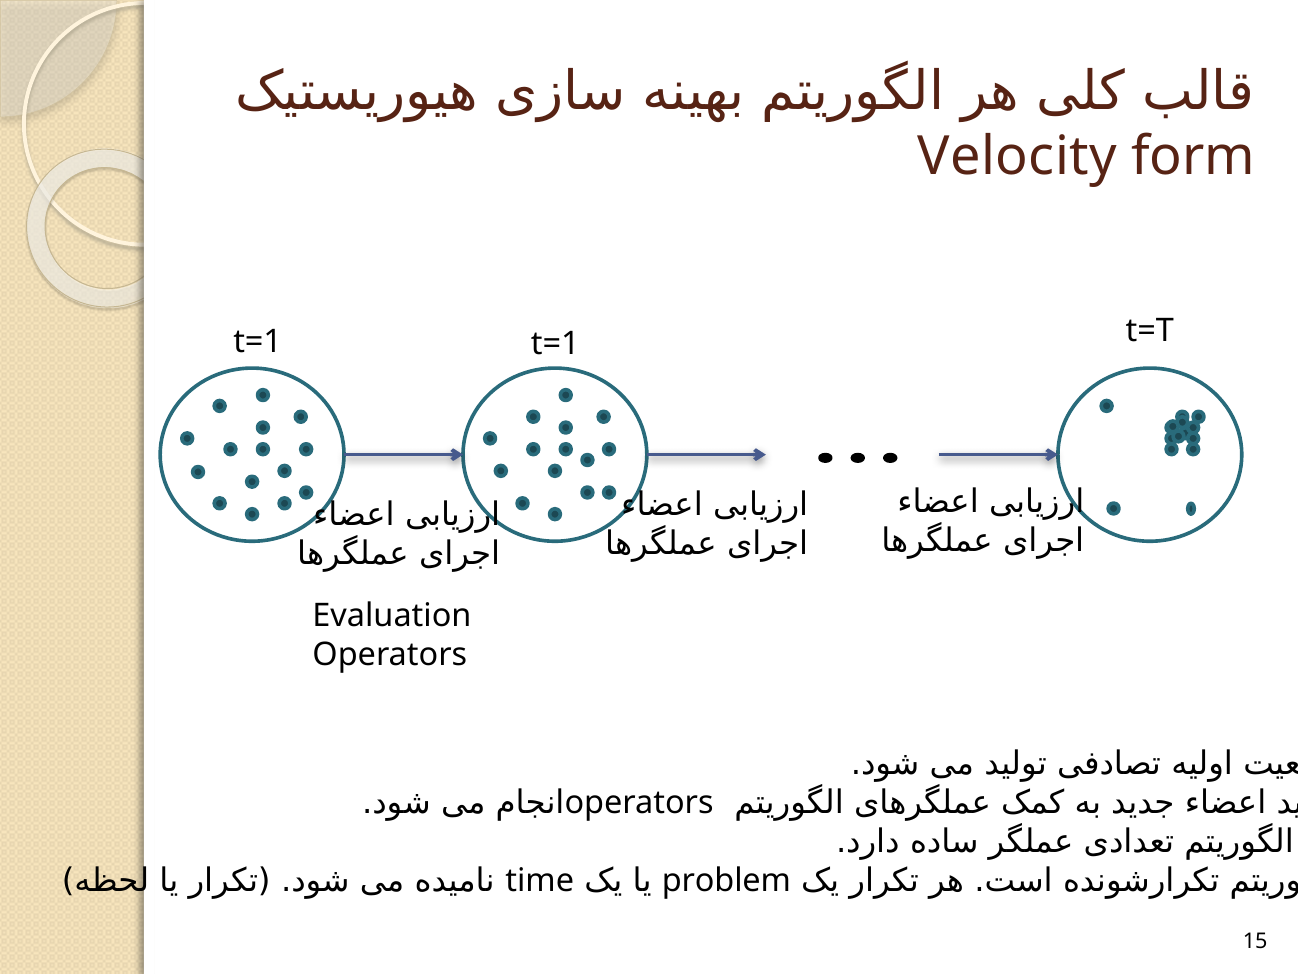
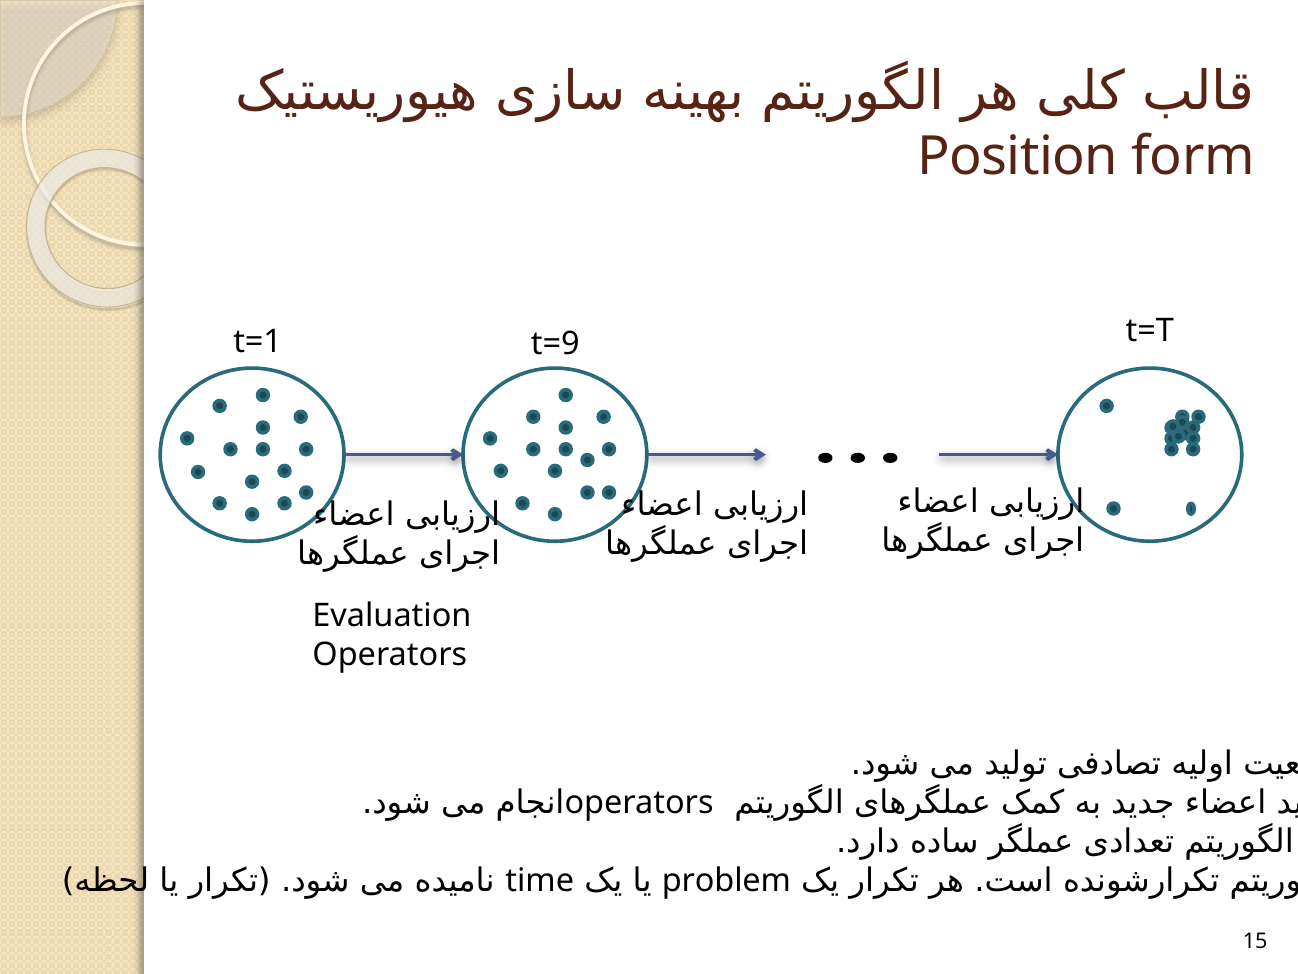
Velocity: Velocity -> Position (1018, 156)
t=1 t=1: t=1 -> t=9 (555, 343)
